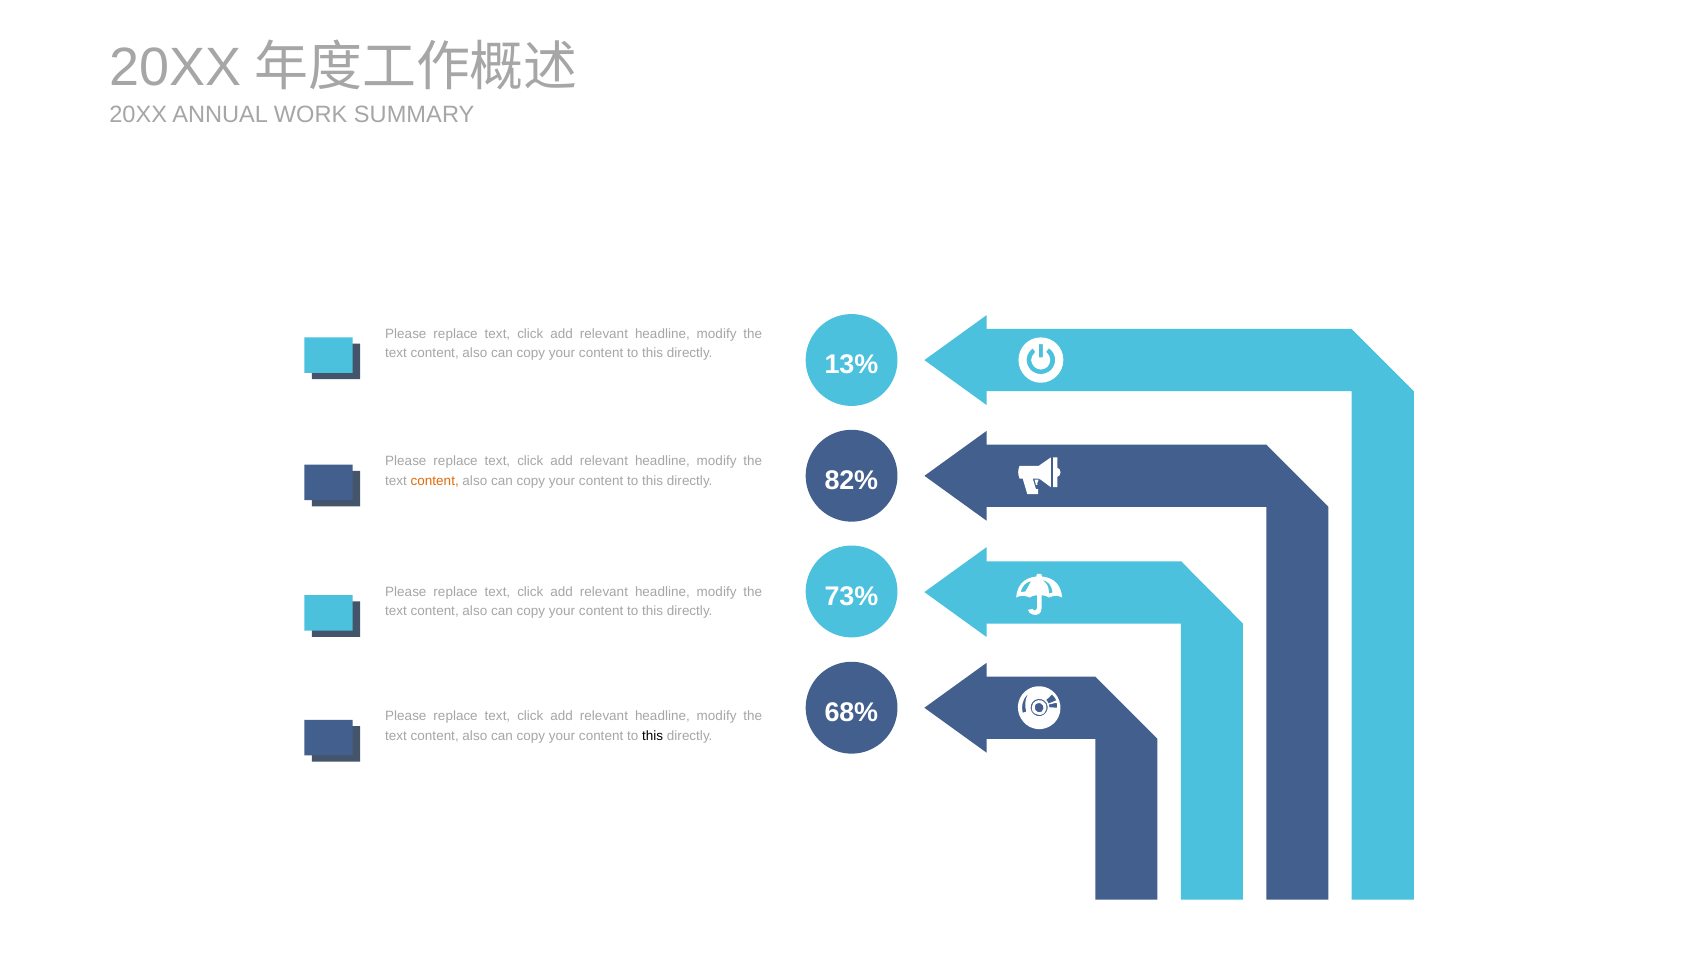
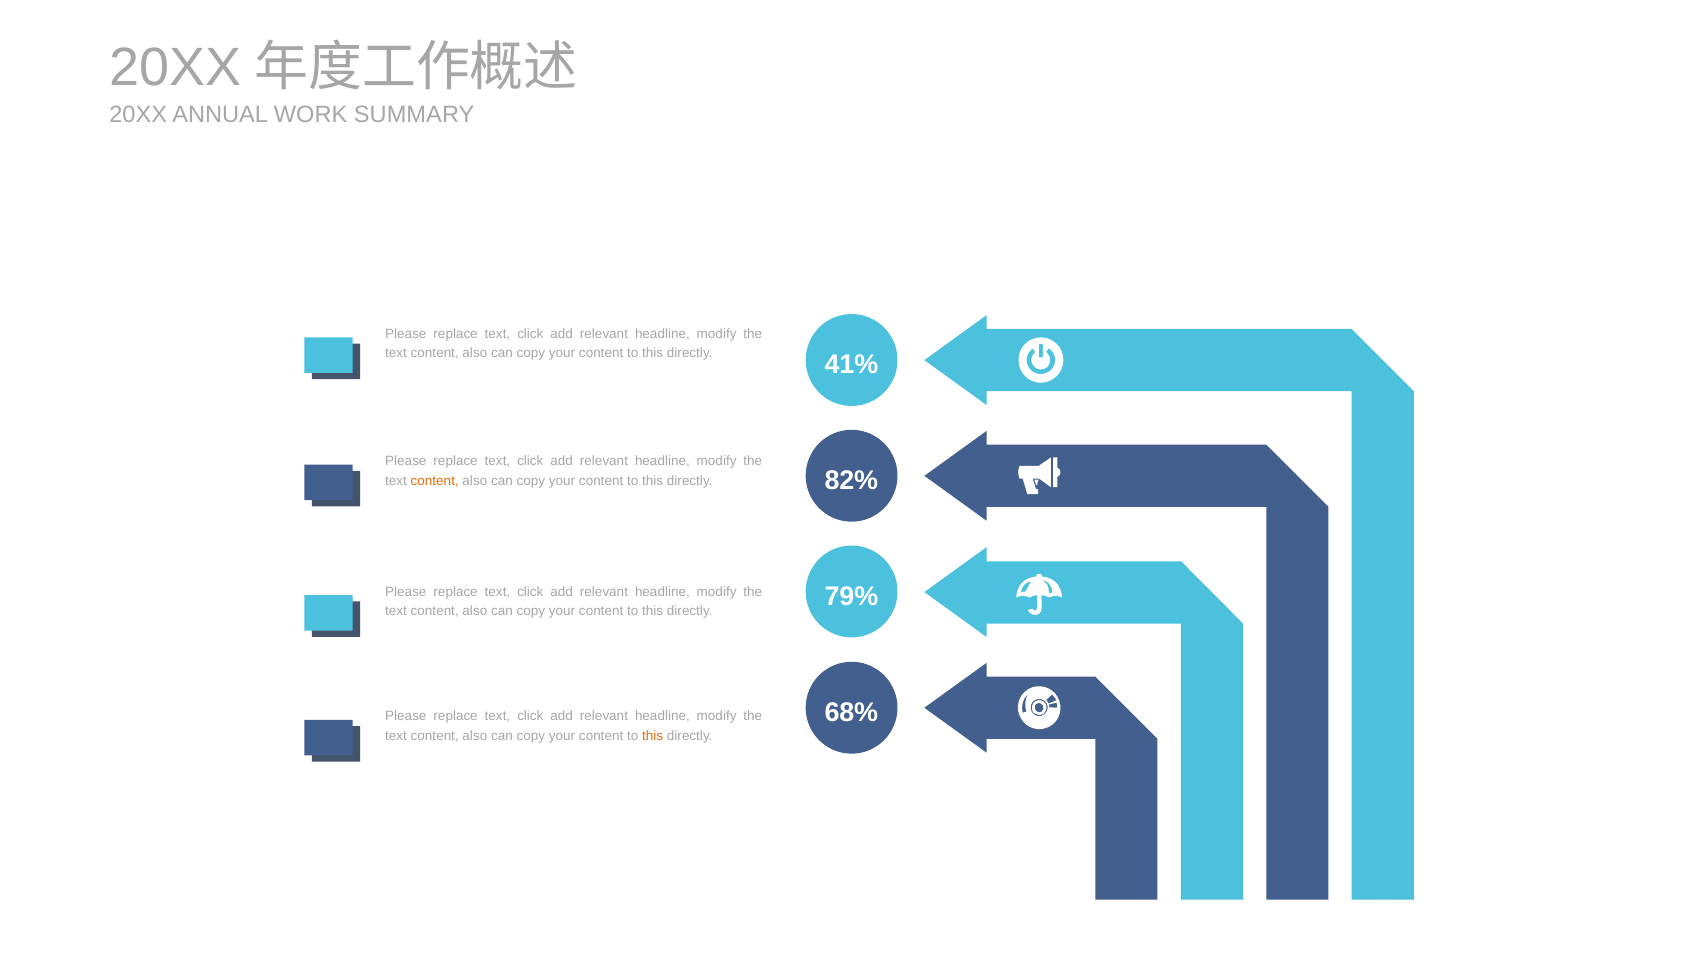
13%: 13% -> 41% (851, 365)
73%: 73% -> 79% (851, 596)
this colour: black -> orange (653, 736)
